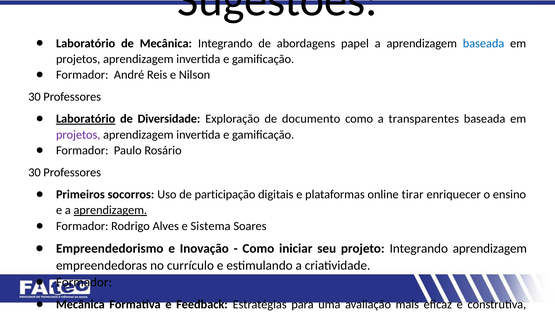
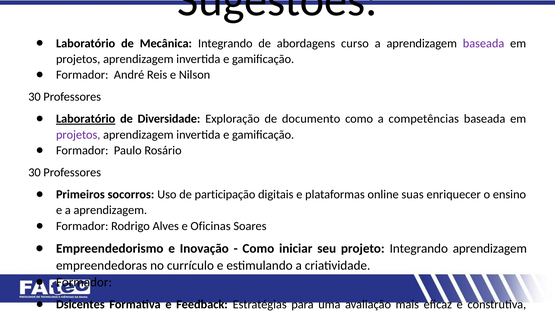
papel: papel -> curso (355, 43)
baseada colour: blue -> purple (484, 43)
transparentes: transparentes -> competências (424, 119)
tirar: tirar -> suas (413, 195)
aprendizagem underline: present -> none (110, 210)
Sistema: Sistema -> Oficinas (211, 226)
Mecânica: Mecânica -> Dsicentes (80, 305)
